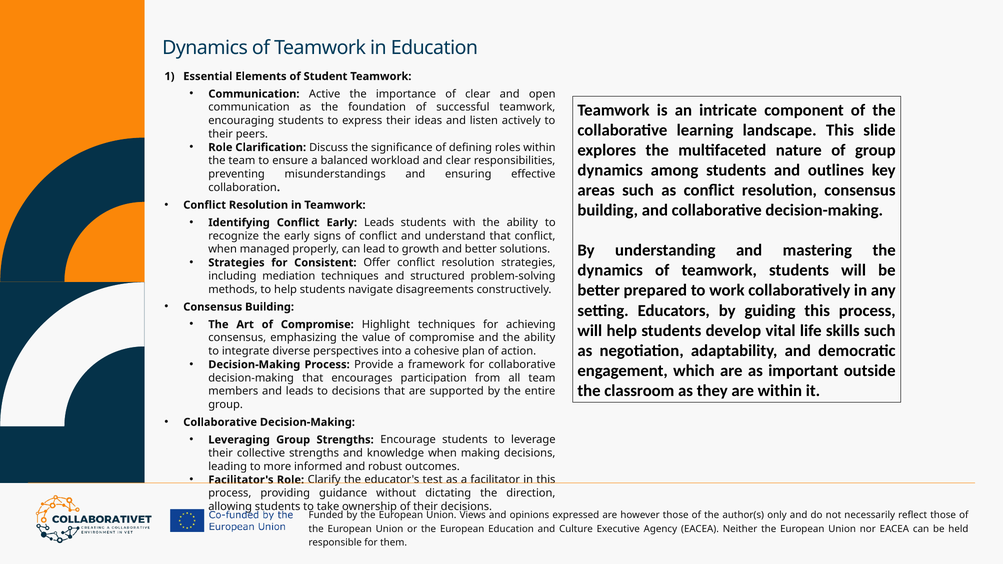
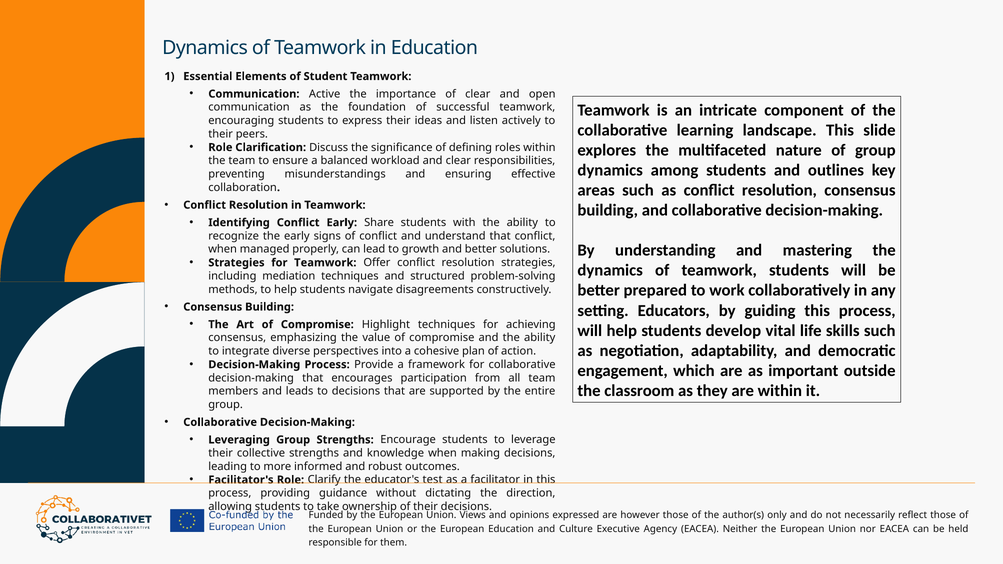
Early Leads: Leads -> Share (379, 223)
for Consistent: Consistent -> Teamwork (325, 263)
